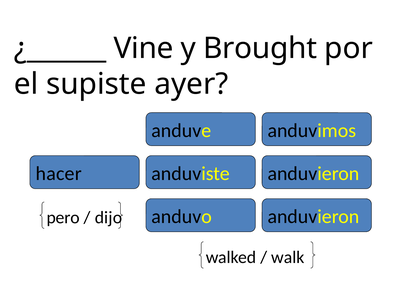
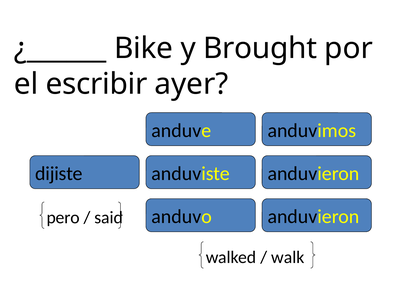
Vine: Vine -> Bike (144, 48)
supiste: supiste -> escribir (96, 84)
hacer: hacer -> dijiste (59, 174)
dijo: dijo -> said (109, 218)
